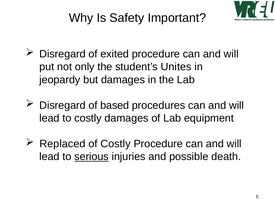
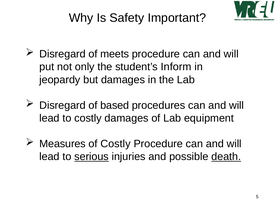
exited: exited -> meets (115, 54)
Unites: Unites -> Inform (176, 67)
Replaced: Replaced -> Measures (63, 144)
death underline: none -> present (226, 157)
